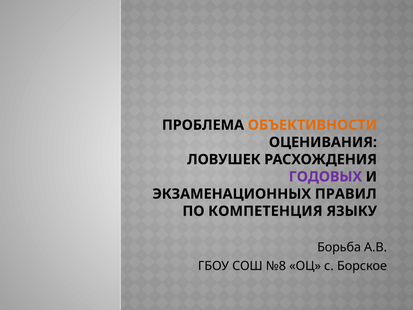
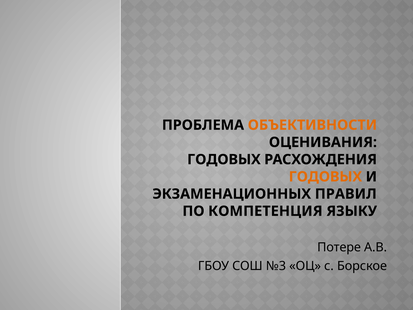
ЛОВУШЕК: ЛОВУШЕК -> ГОДОВЫХ (224, 159)
ГОДОВЫХ colour: purple -> orange (325, 177)
Борьба: Борьба -> Потере (339, 247)
№8: №8 -> №3 (276, 266)
